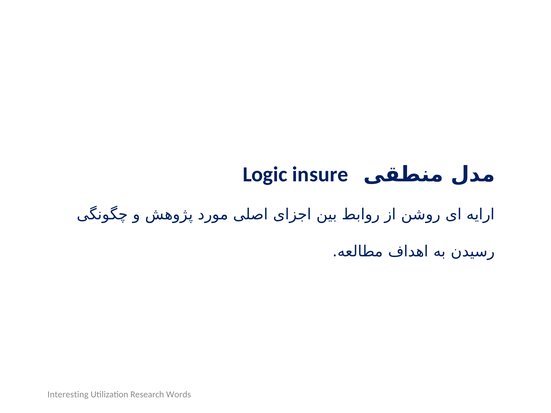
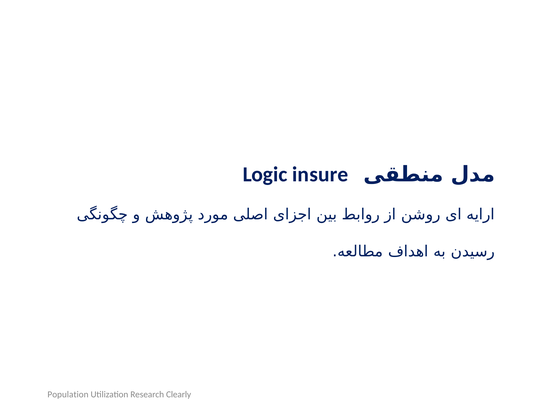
Interesting: Interesting -> Population (68, 395)
Words: Words -> Clearly (179, 395)
